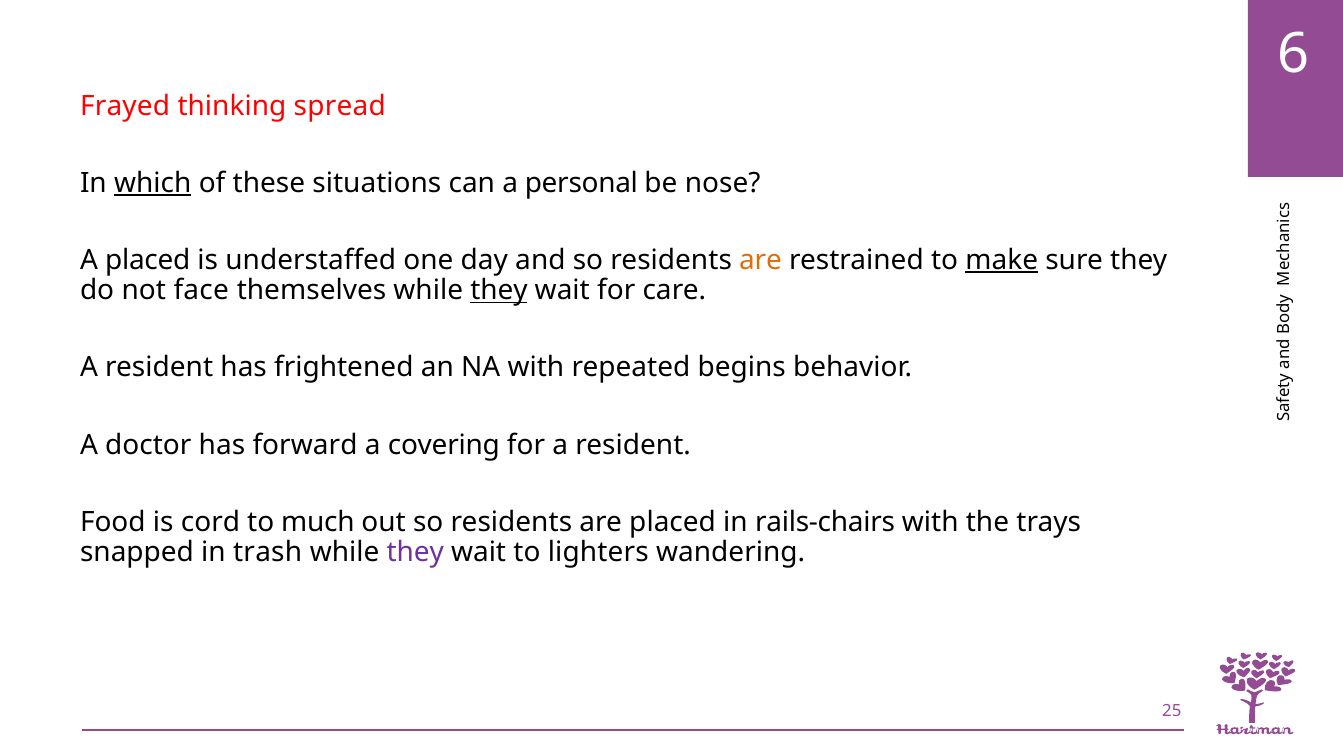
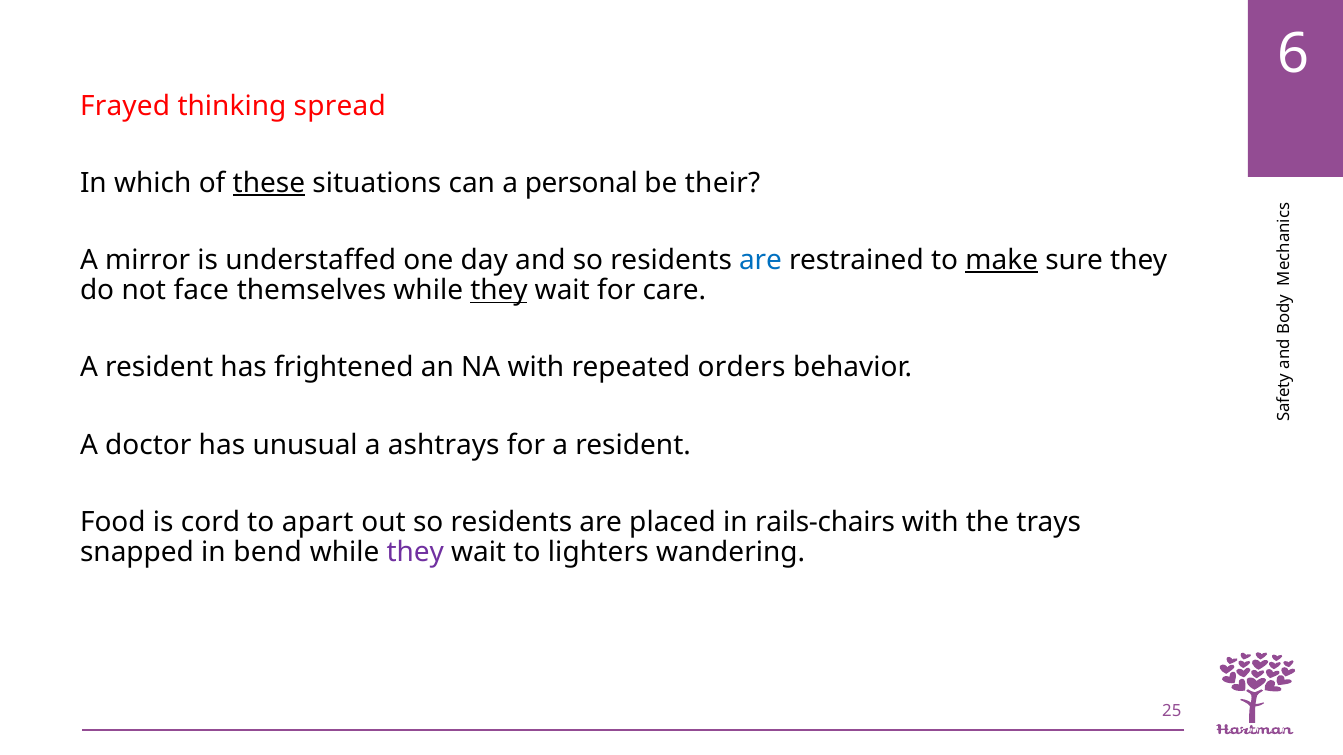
which underline: present -> none (153, 183)
these underline: none -> present (269, 183)
nose: nose -> their (723, 183)
A placed: placed -> mirror (148, 260)
are colour: orange -> blue (761, 260)
begins: begins -> orders (742, 368)
forward: forward -> unusual (305, 445)
covering: covering -> ashtrays (444, 445)
much: much -> apart (318, 522)
trash: trash -> bend (268, 553)
